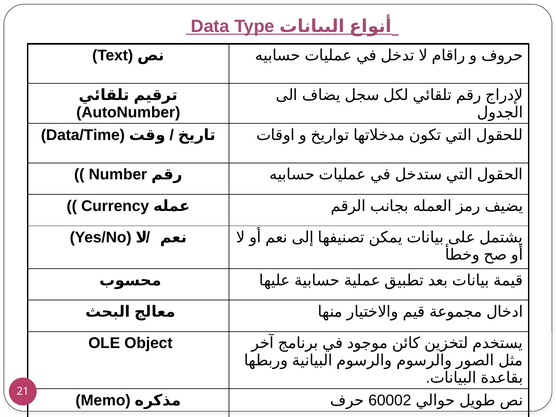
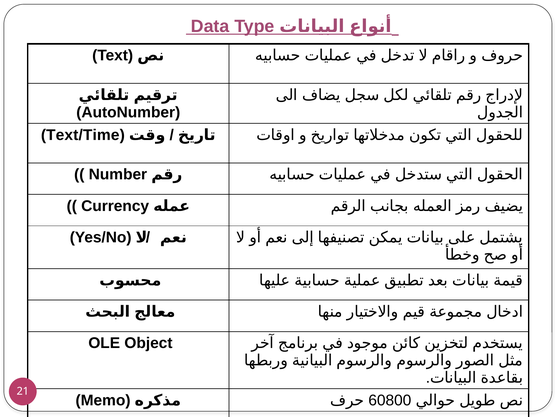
Data/Time: Data/Time -> Text/Time (83, 135)
60002: 60002 -> 60800 (390, 400)
